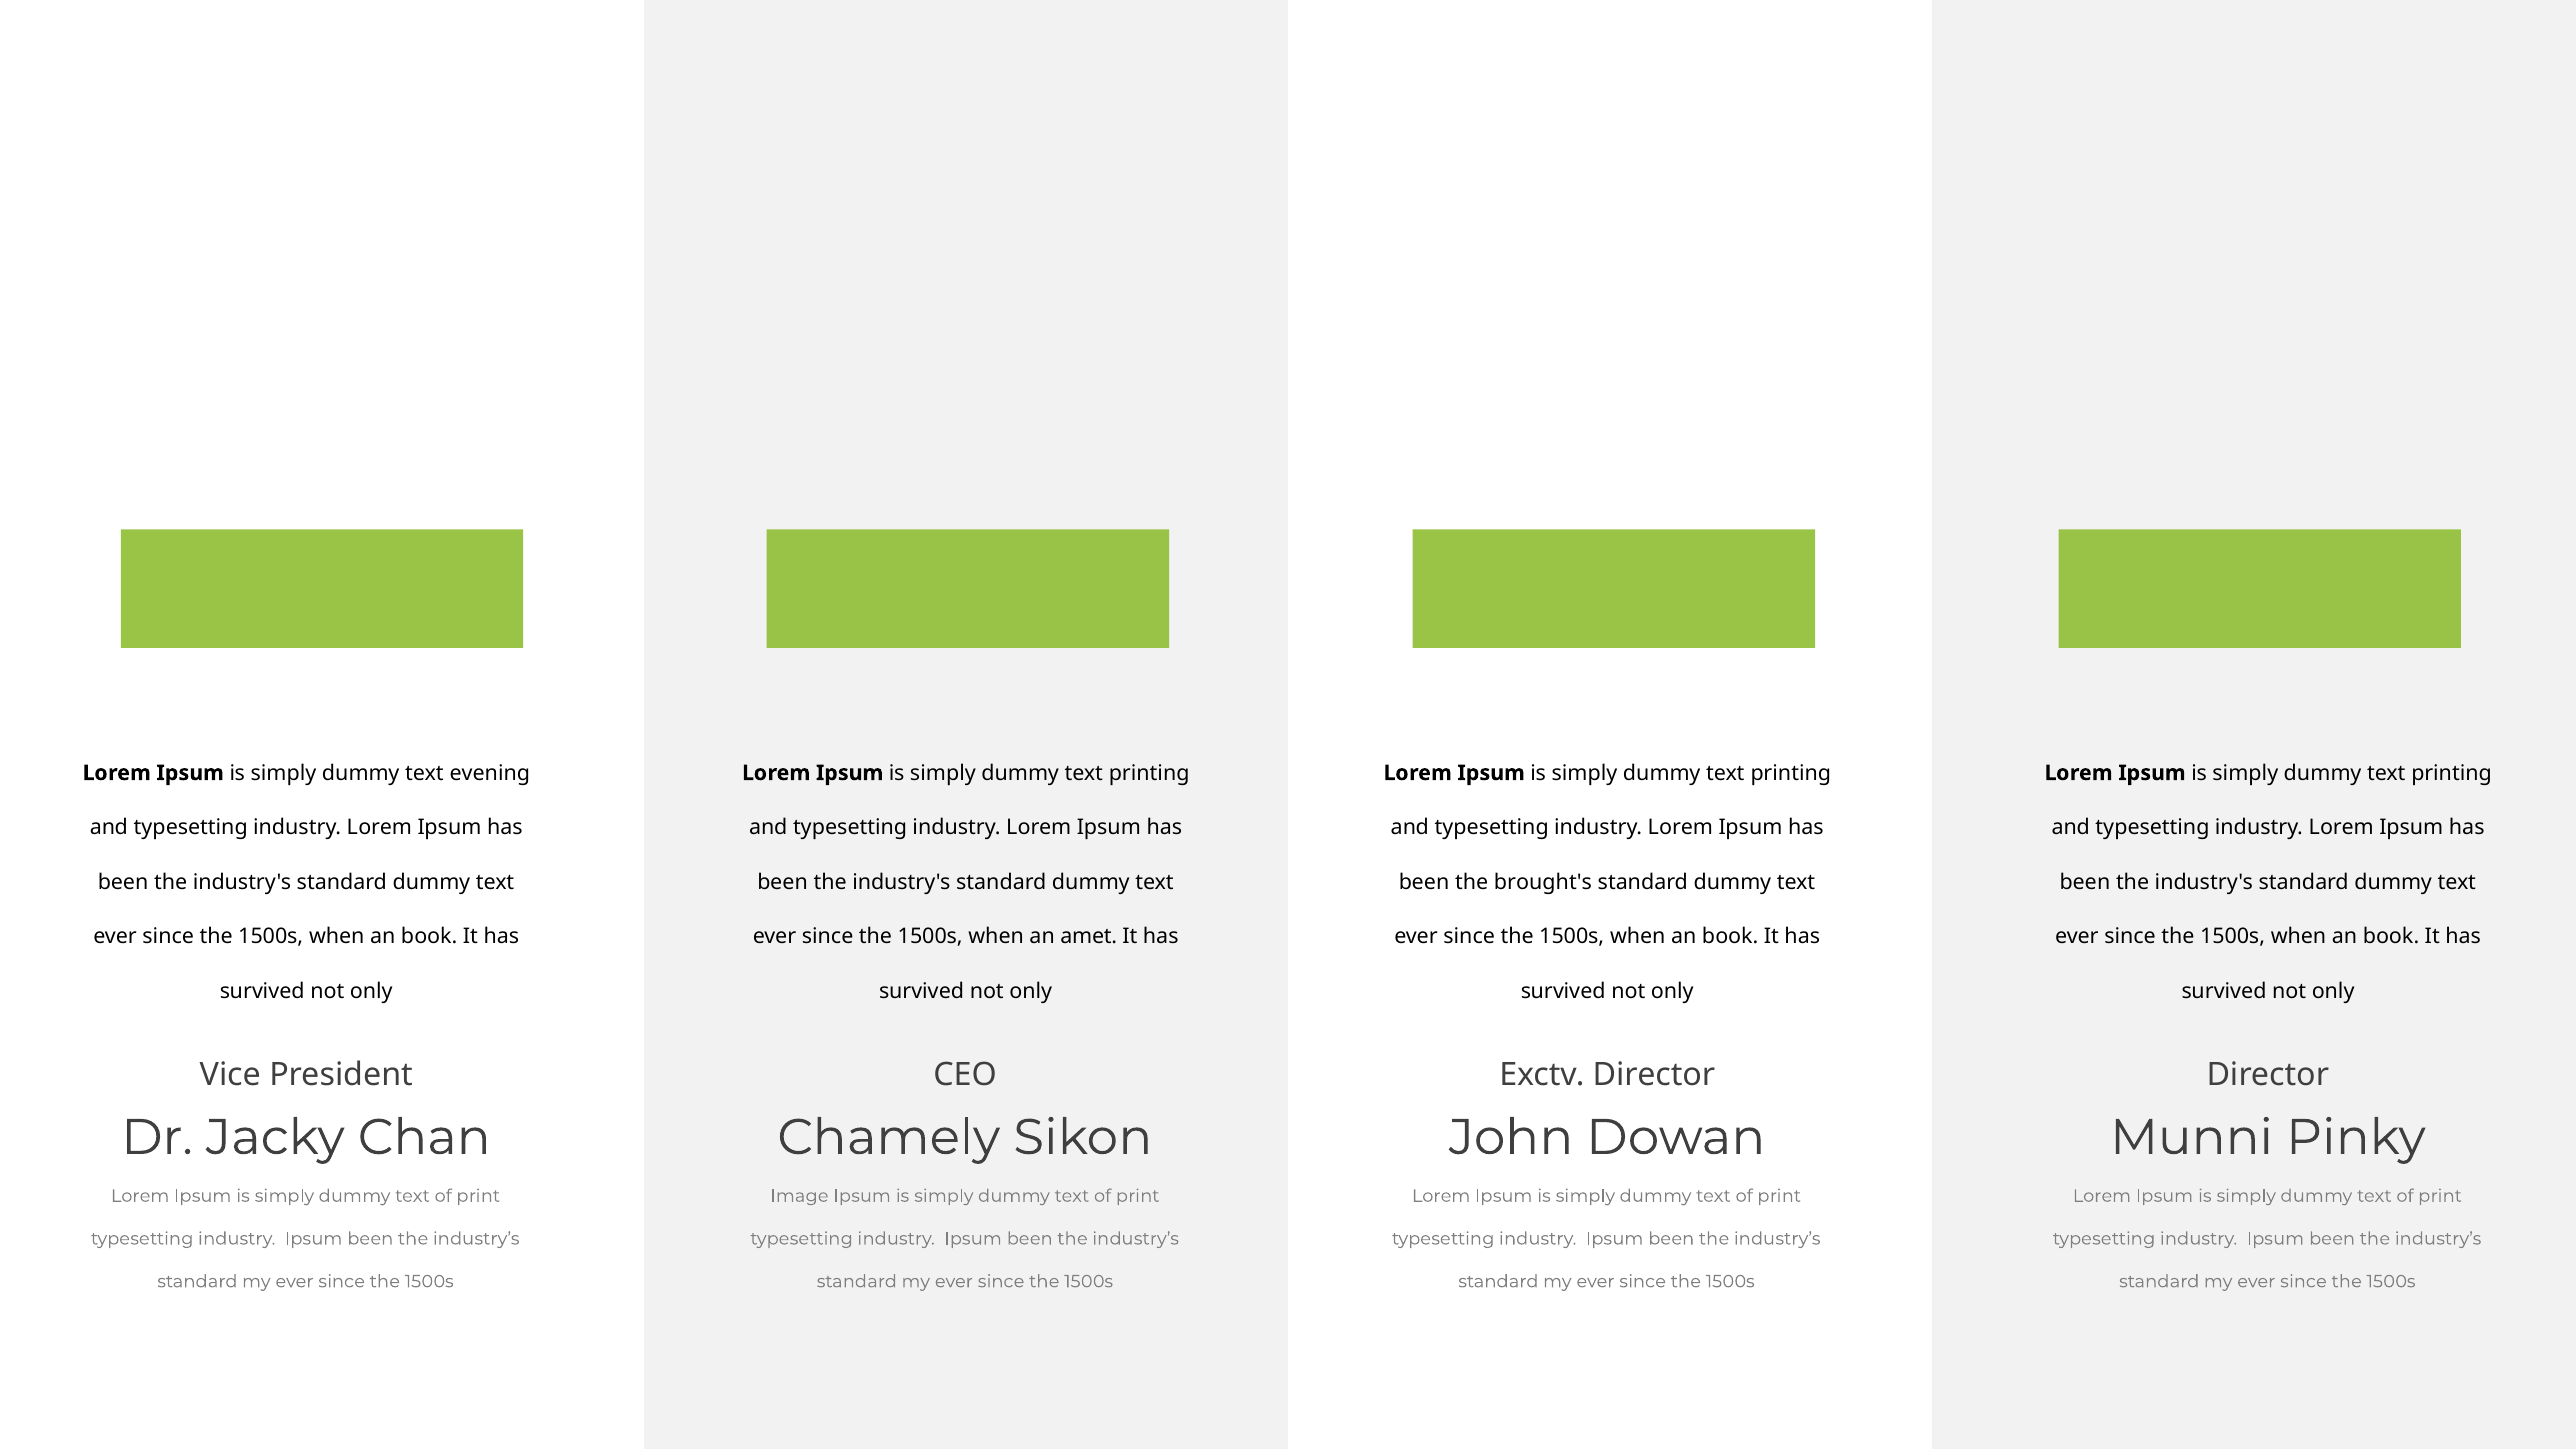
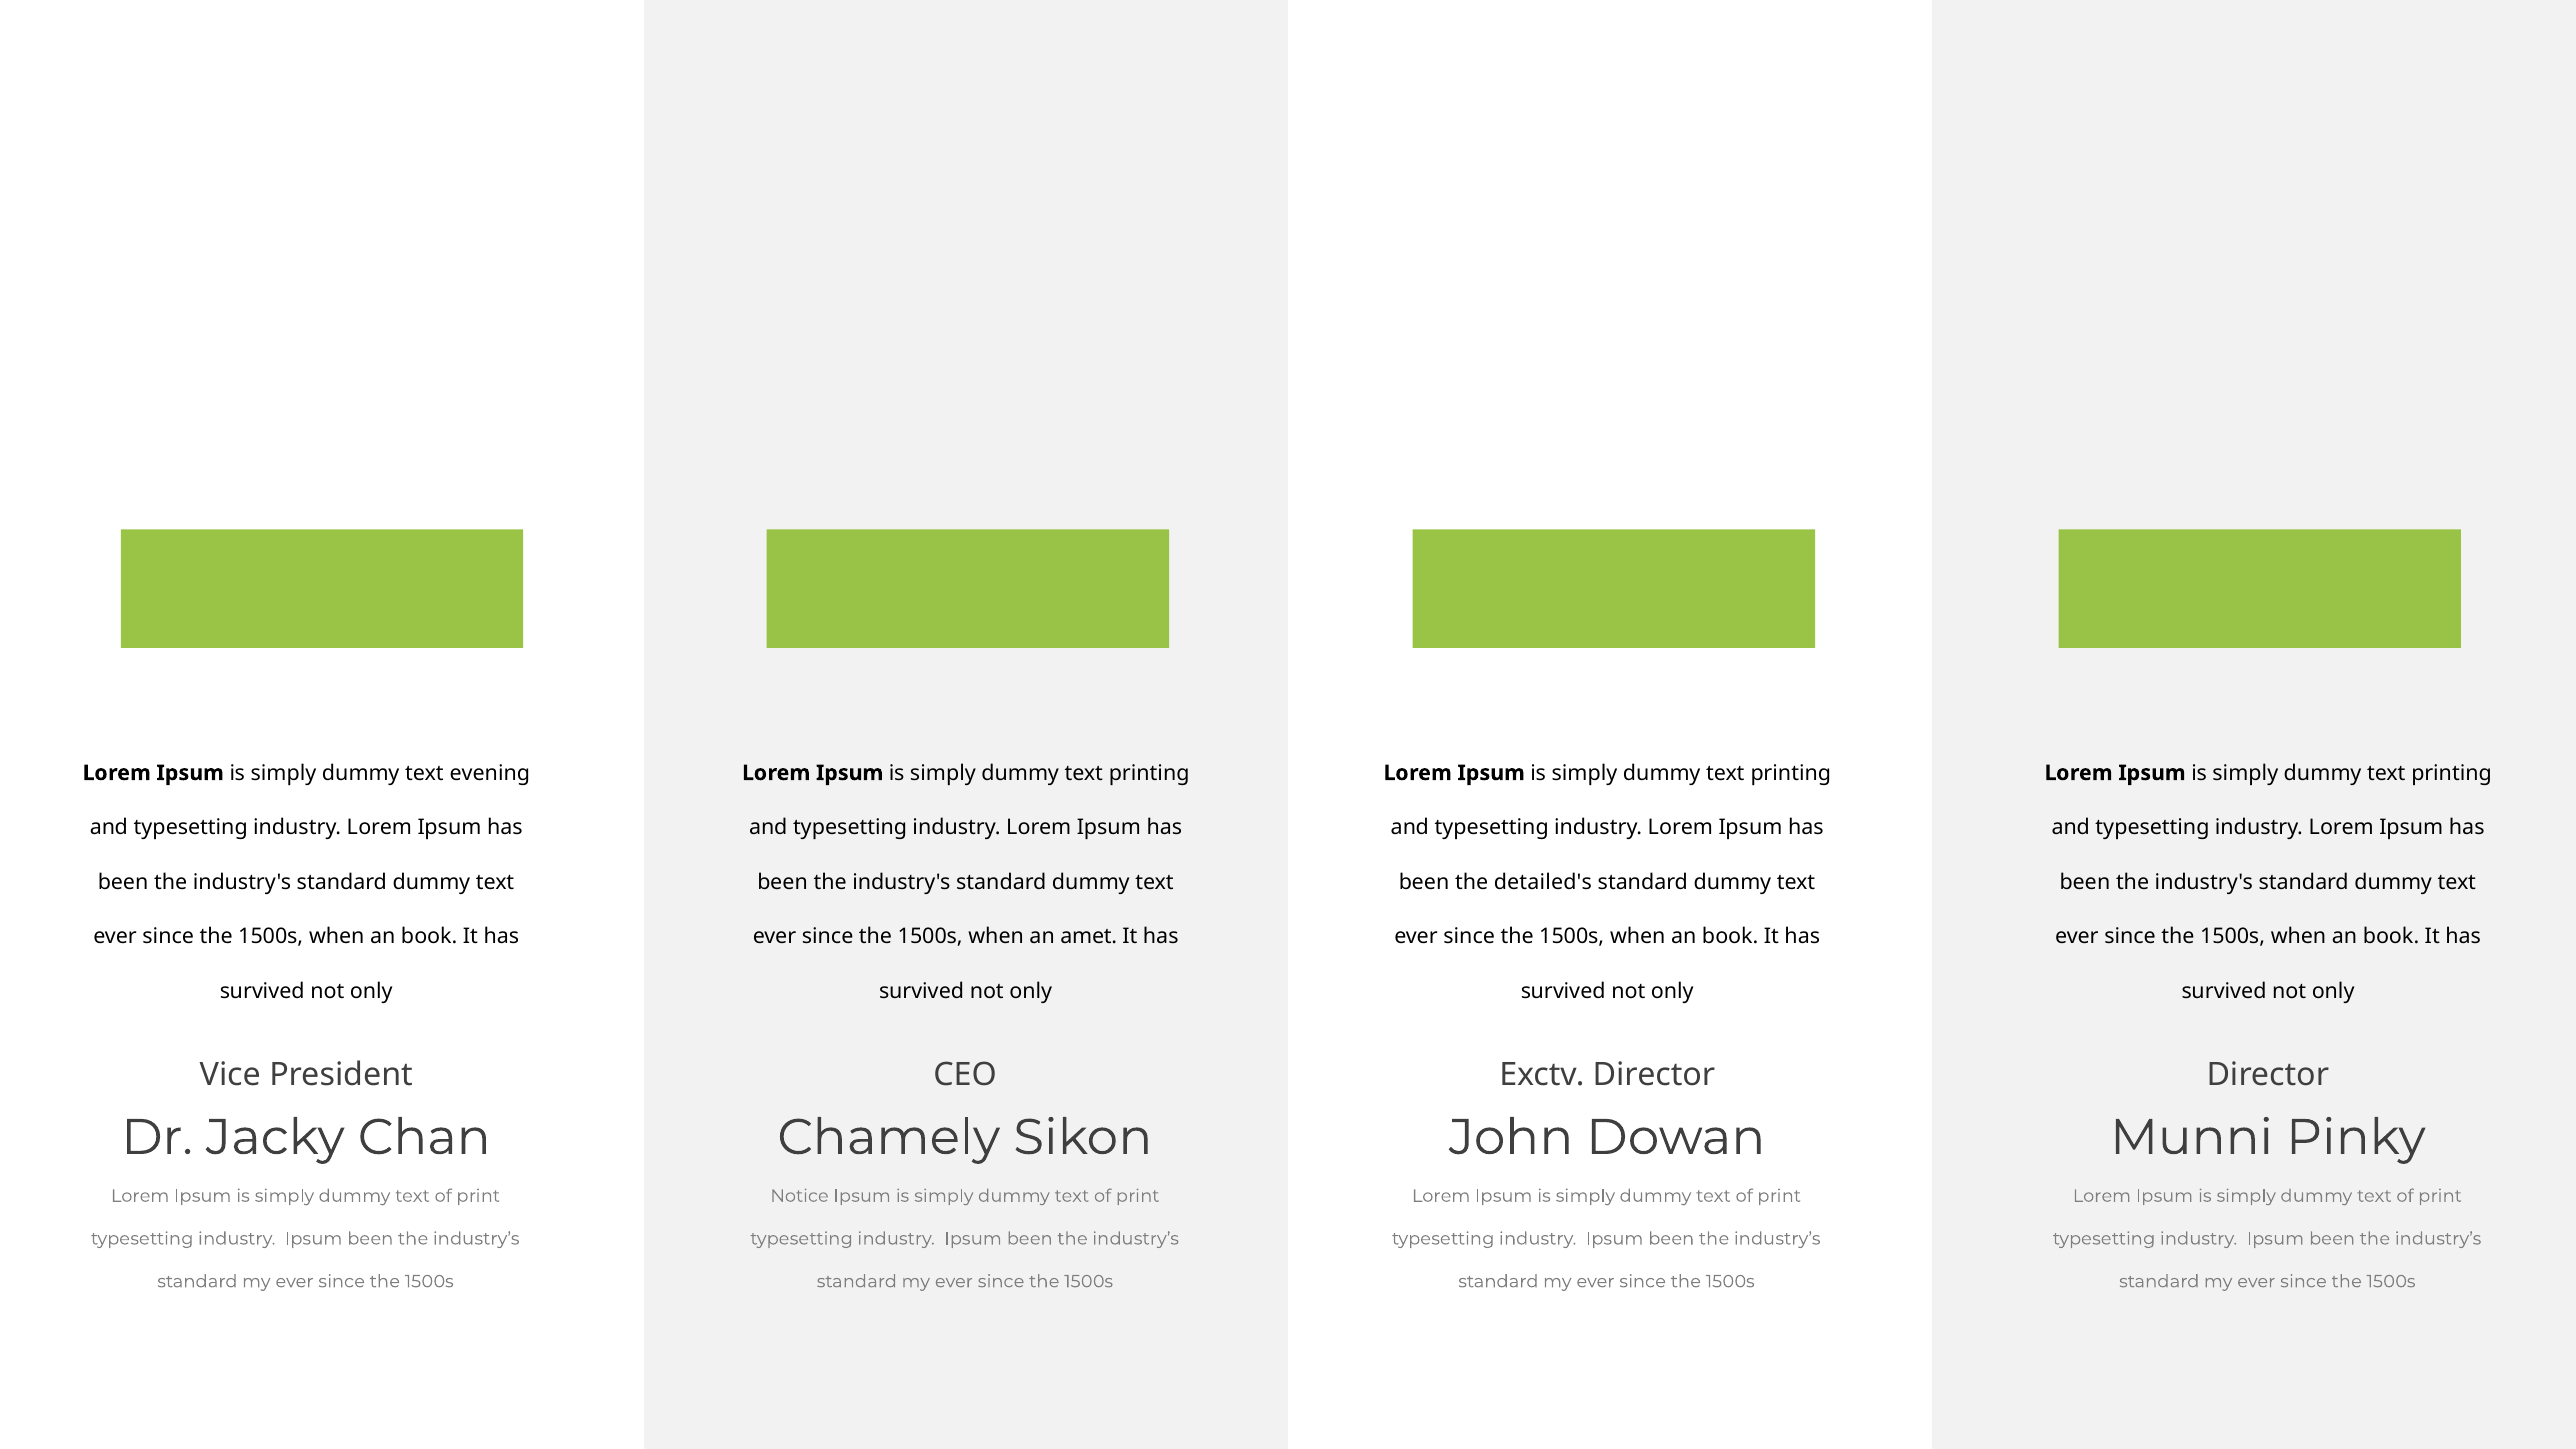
brought's: brought's -> detailed's (1543, 882)
Image: Image -> Notice (800, 1196)
